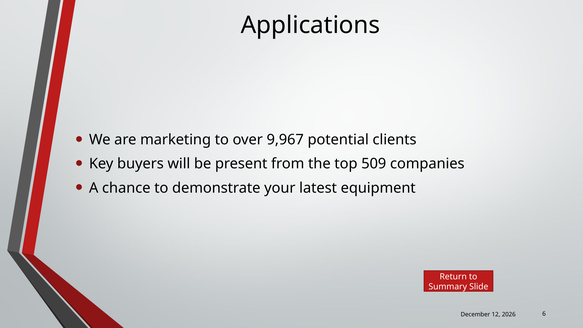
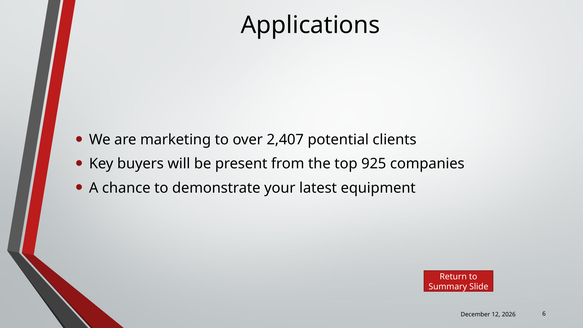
9,967: 9,967 -> 2,407 (285, 140)
509: 509 -> 925 (374, 164)
